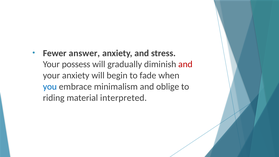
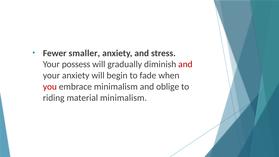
answer: answer -> smaller (84, 53)
you colour: blue -> red (50, 87)
material interpreted: interpreted -> minimalism (123, 98)
